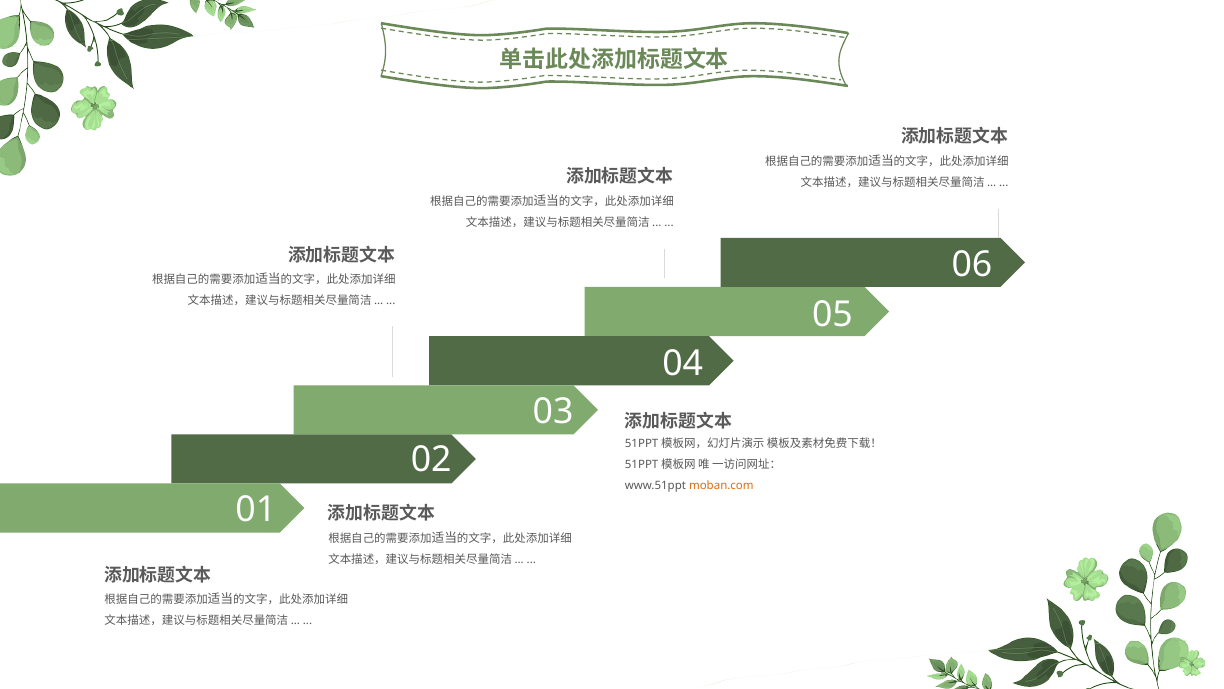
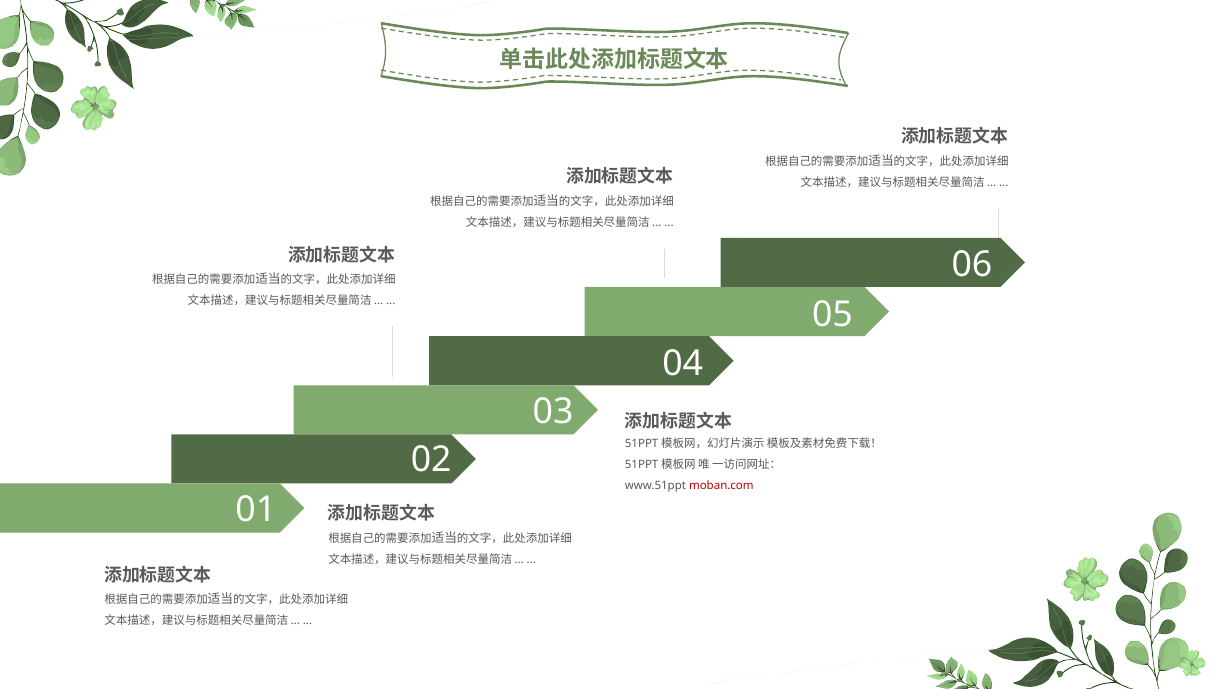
moban.com colour: orange -> red (721, 485)
